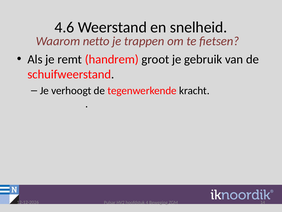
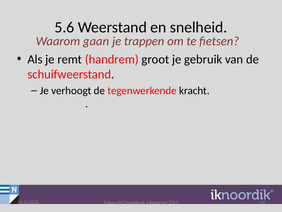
4.6: 4.6 -> 5.6 (64, 27)
netto: netto -> gaan (96, 41)
